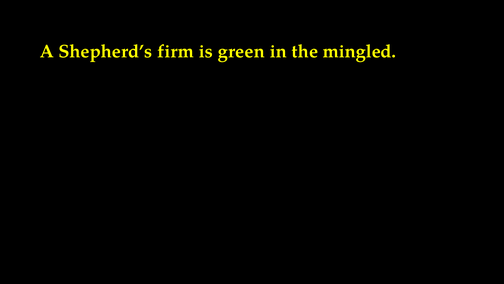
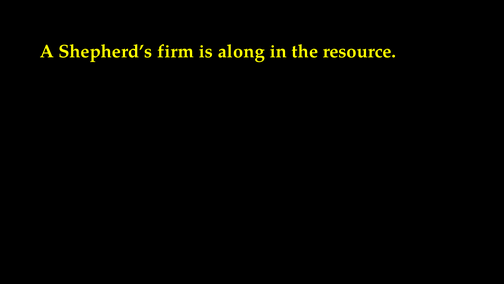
green: green -> along (241, 51)
mingled: mingled -> resource (359, 51)
